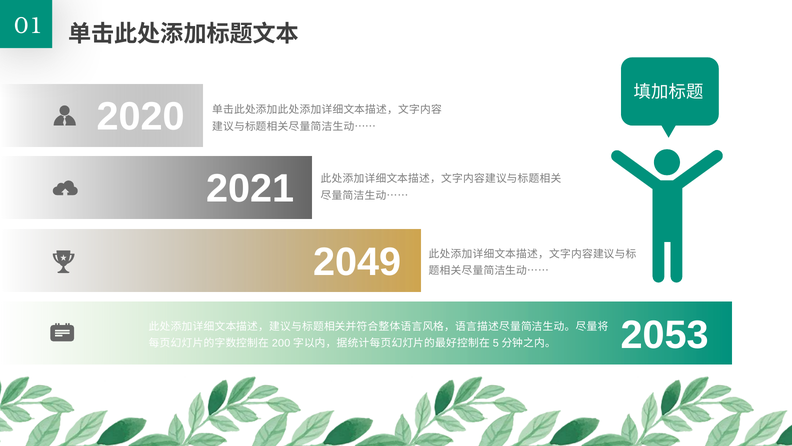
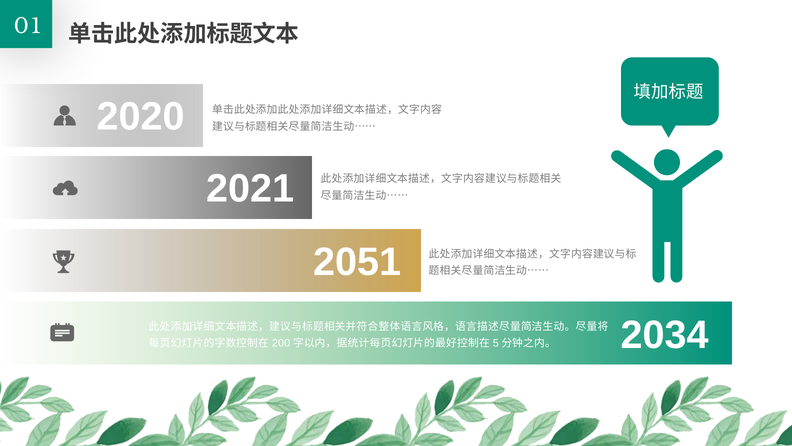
2049: 2049 -> 2051 (357, 262)
2053: 2053 -> 2034 (665, 335)
